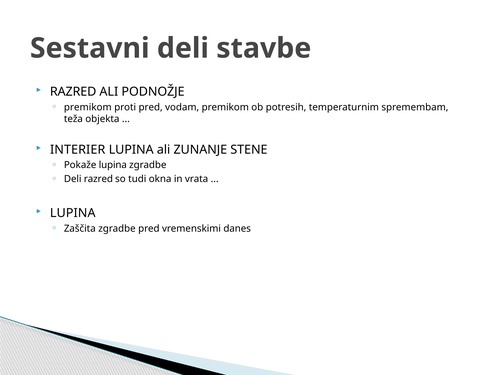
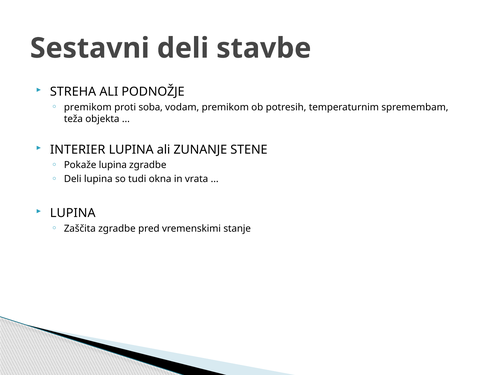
RAZRED: RAZRED -> STREHA (73, 92)
proti pred: pred -> soba (151, 107)
Deli razred: razred -> lupina (98, 179)
danes: danes -> stanje (237, 229)
